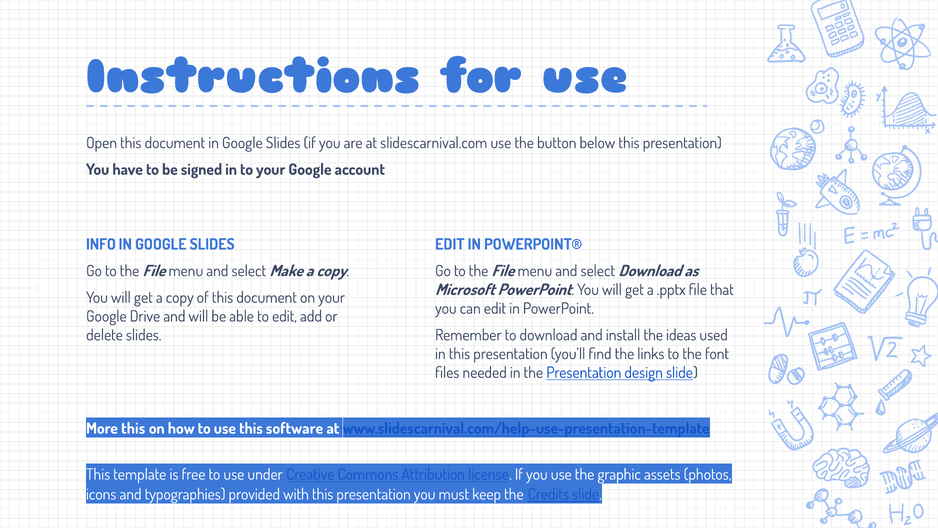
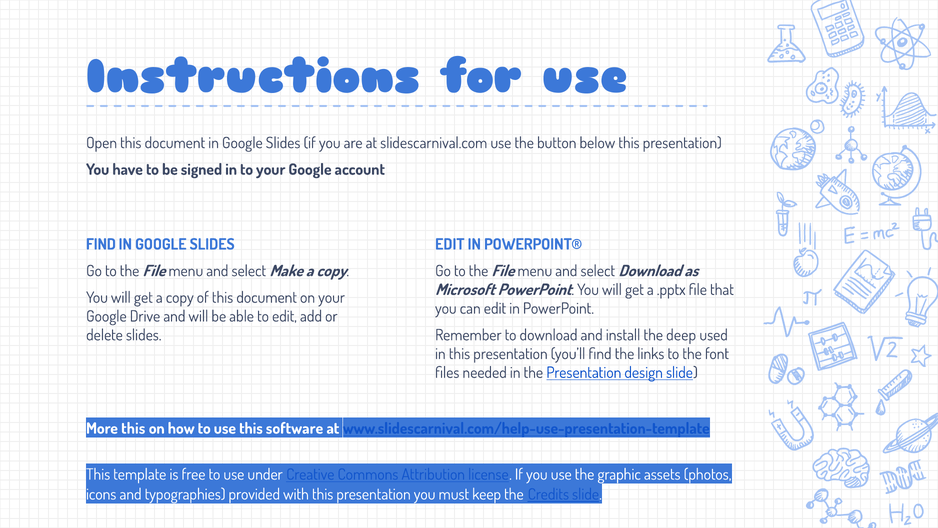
INFO: INFO -> FIND (101, 244)
ideas: ideas -> deep (681, 335)
